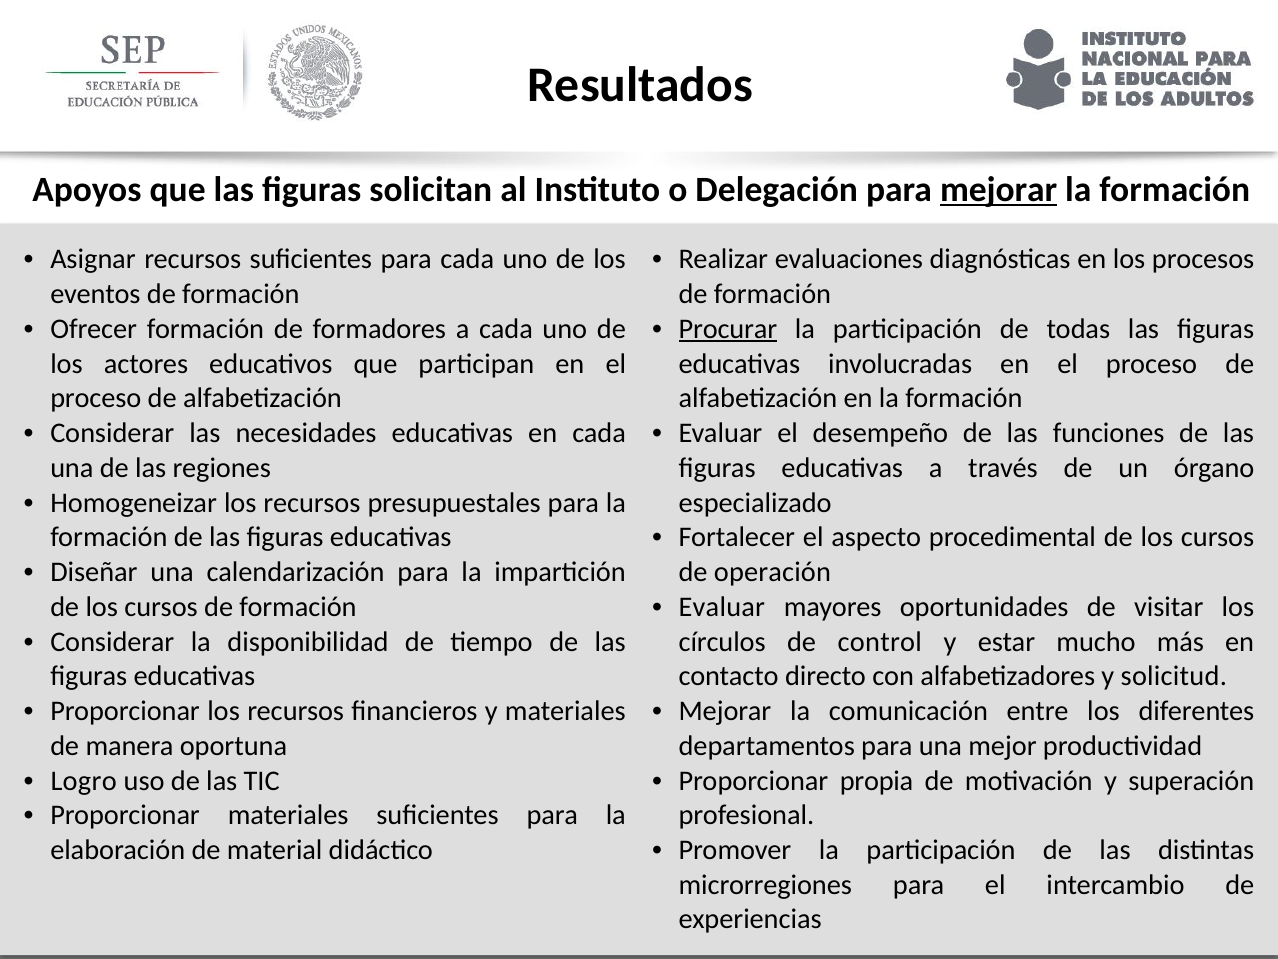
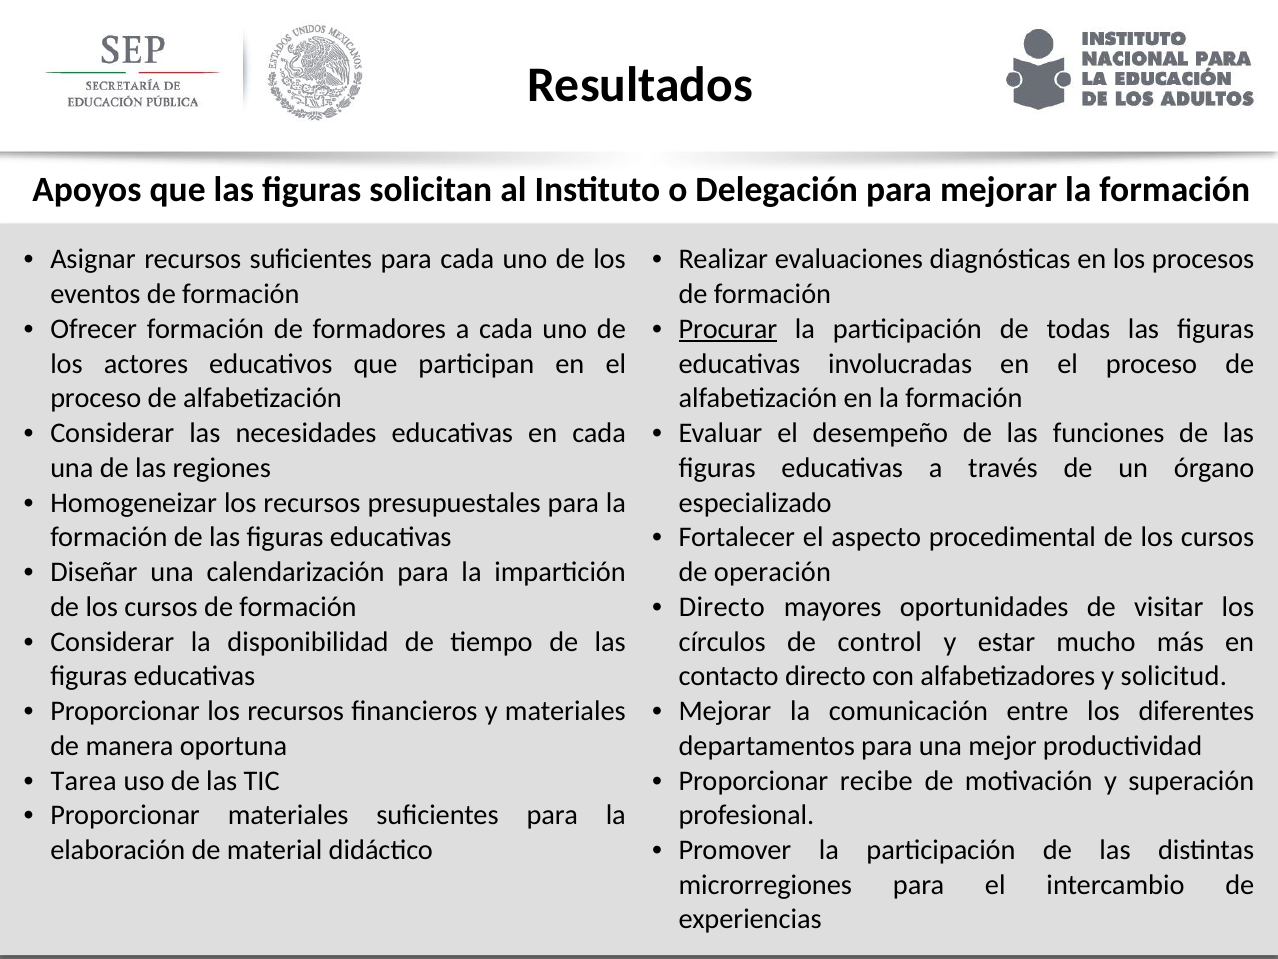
mejorar underline: present -> none (999, 189)
Evaluar: Evaluar -> Directo (722, 607)
Logro: Logro -> Tarea (84, 780)
propia: propia -> recibe (876, 780)
